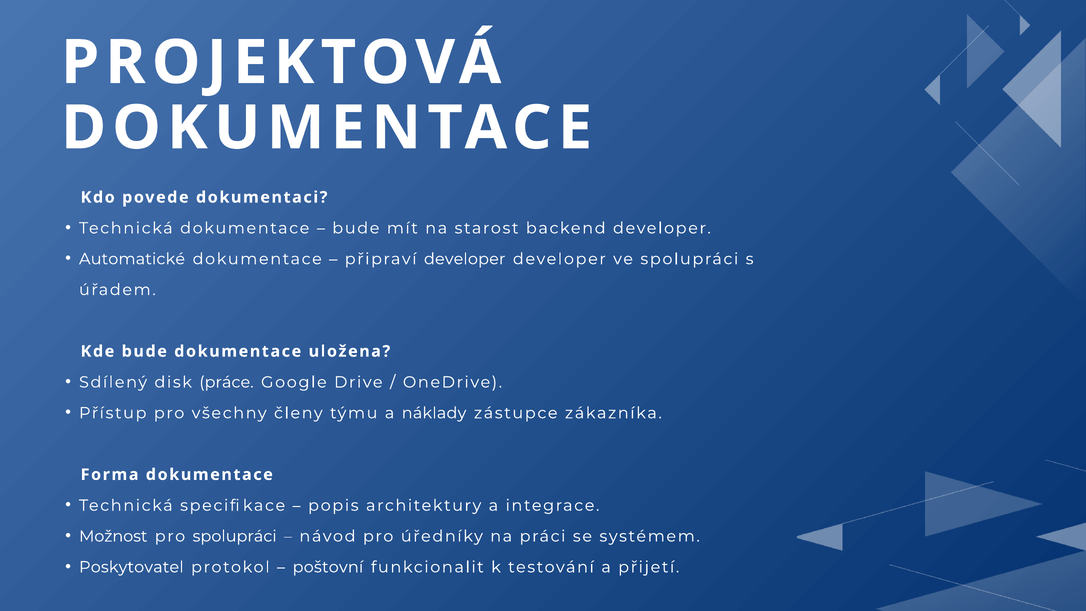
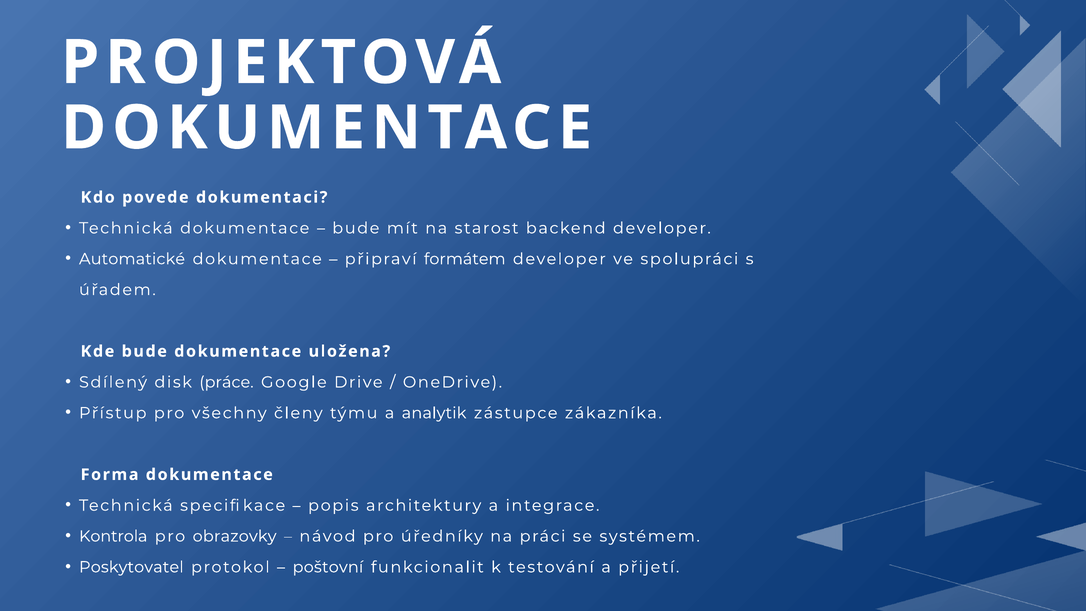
připraví developer: developer -> formátem (465, 259)
náklady: náklady -> analytik (434, 413)
Možnost: Možnost -> Kontrola (113, 536)
pro spolupráci: spolupráci -> obrazovky (235, 536)
